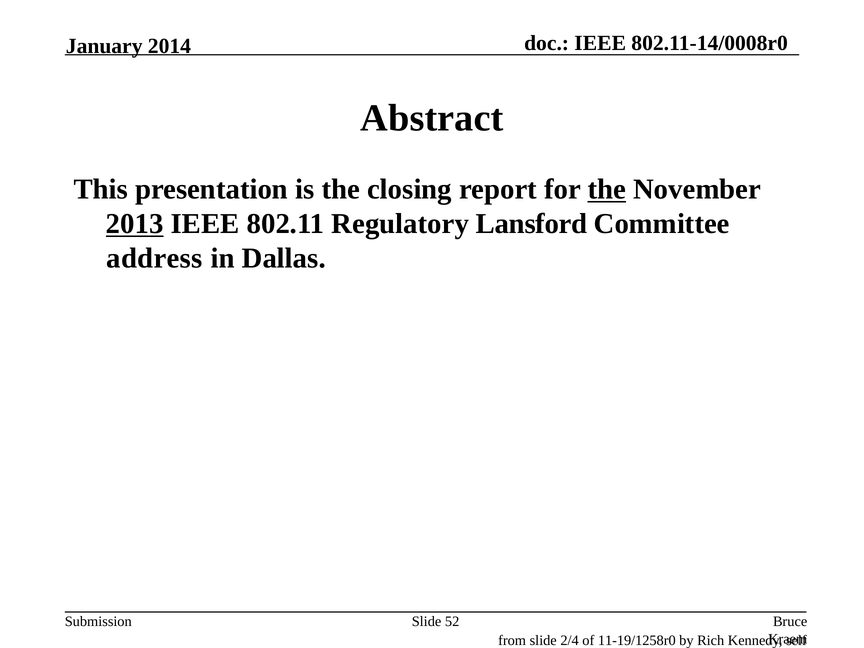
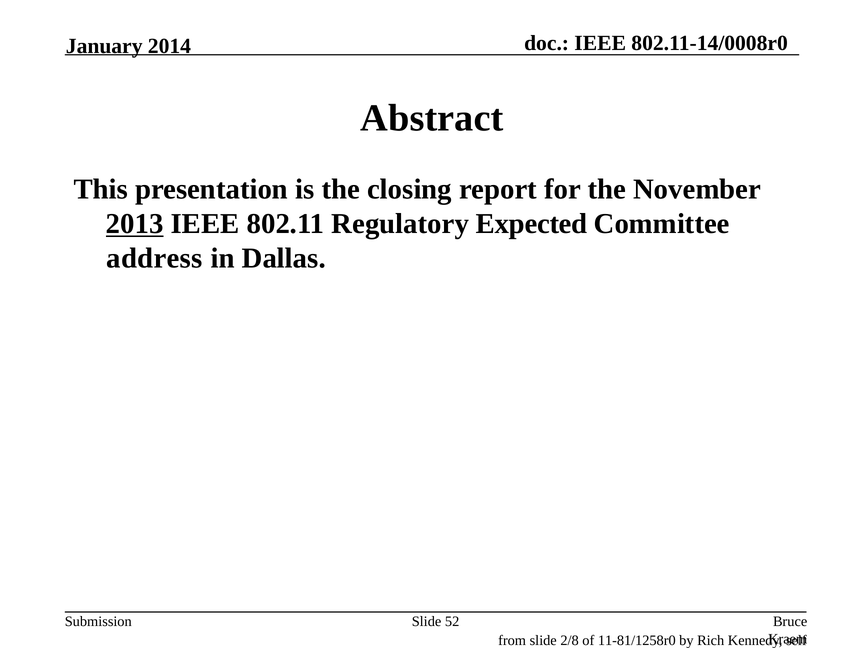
the underline: present -> none (607, 189)
Lansford: Lansford -> Expected (532, 224)
2/4: 2/4 -> 2/8 (570, 640)
11-19/1258r0: 11-19/1258r0 -> 11-81/1258r0 (637, 640)
